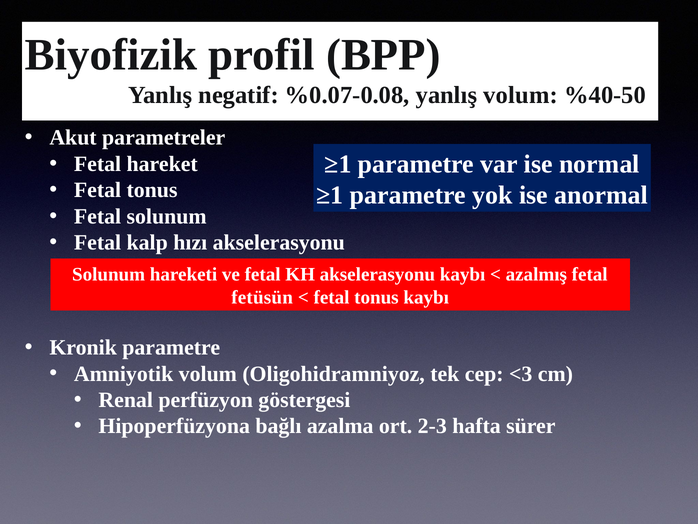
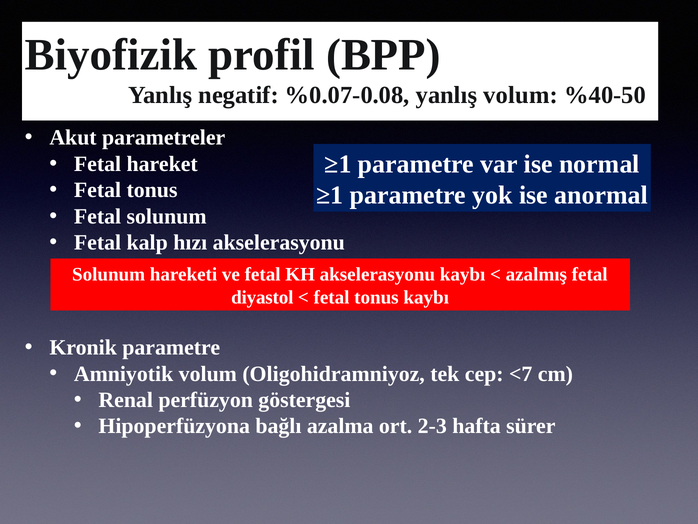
fetüsün: fetüsün -> diyastol (262, 297)
<3: <3 -> <7 (521, 373)
